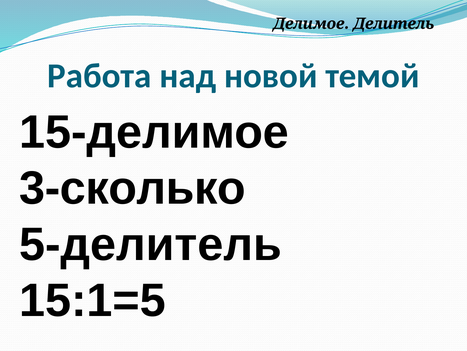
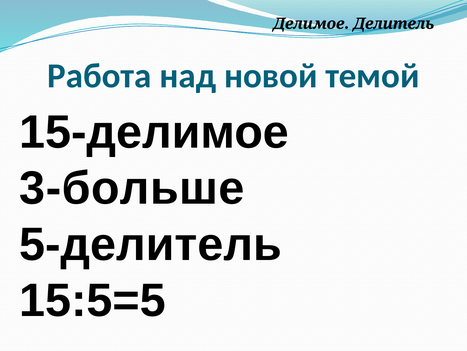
3-сколько: 3-сколько -> 3-больше (132, 188)
15:1=5: 15:1=5 -> 15:5=5 (92, 300)
